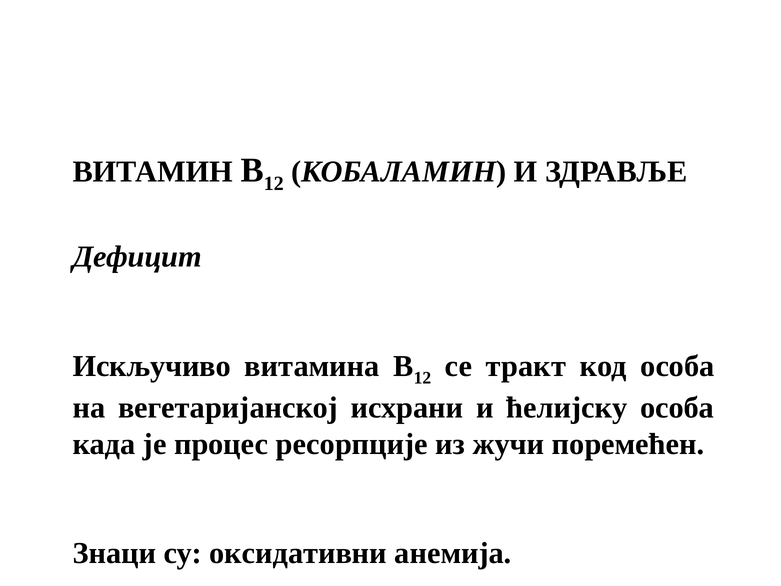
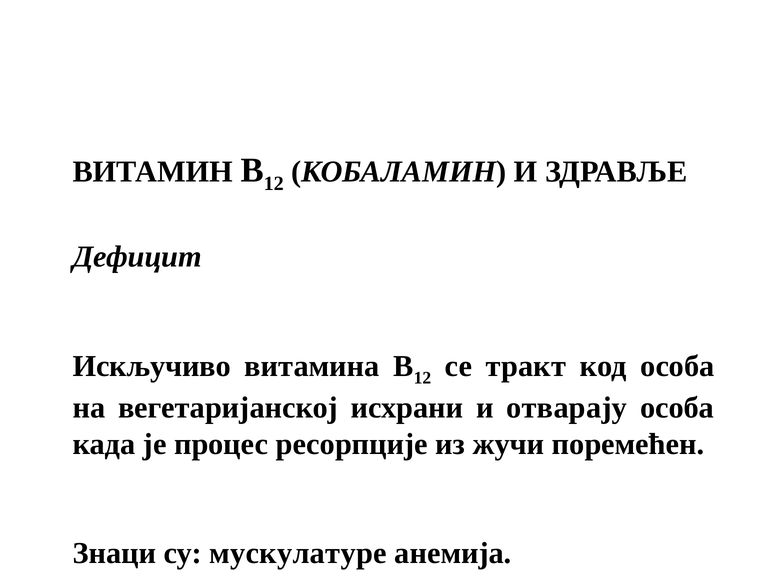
ћелијску: ћелијску -> отварају (567, 407)
оксидативни: оксидативни -> мускулатуре (298, 553)
